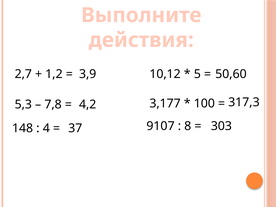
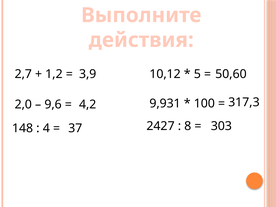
3,177: 3,177 -> 9,931 (165, 103)
5,3: 5,3 -> 2,0 (23, 104)
7,8: 7,8 -> 9,6 (53, 104)
9107: 9107 -> 2427 (161, 126)
